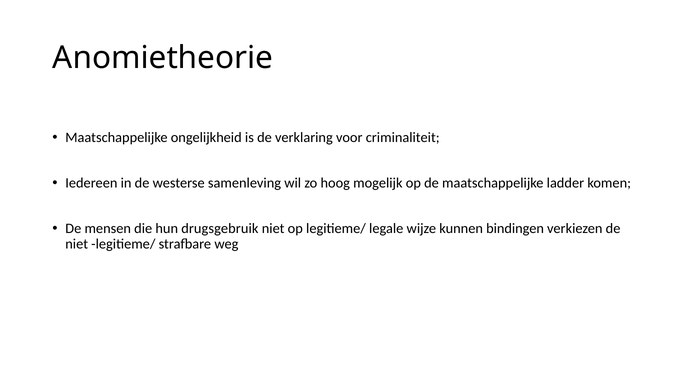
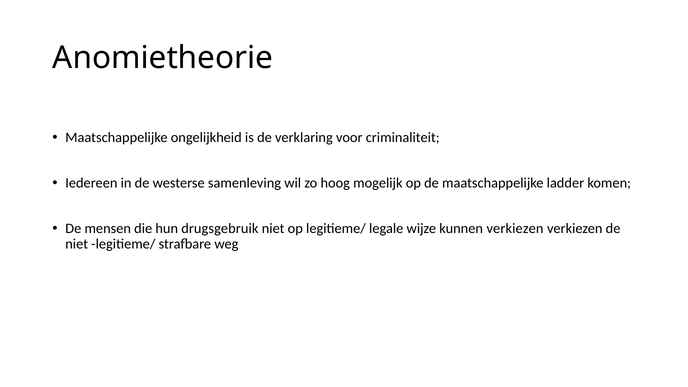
kunnen bindingen: bindingen -> verkiezen (515, 228)
